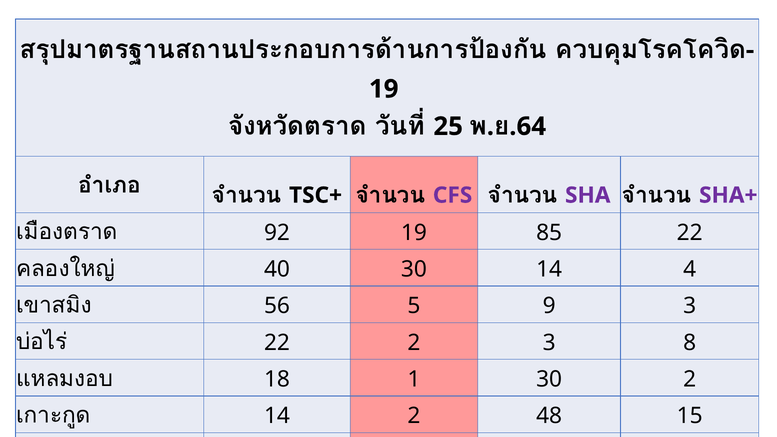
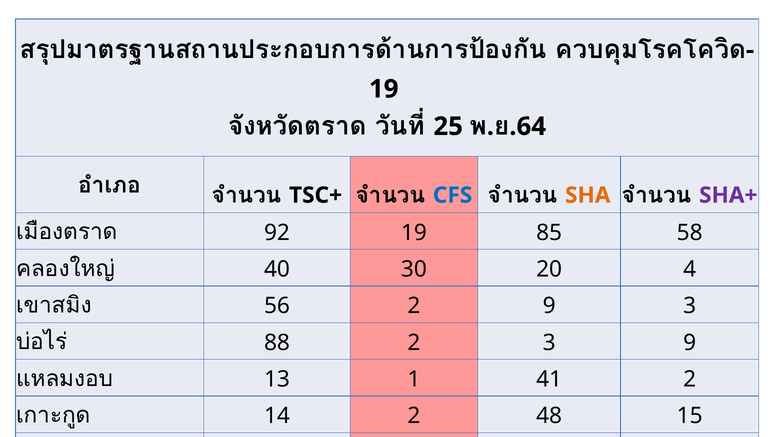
CFS colour: purple -> blue (453, 195)
SHA colour: purple -> orange (588, 195)
85 22: 22 -> 58 (690, 233)
30 14: 14 -> 20 (549, 269)
56 5: 5 -> 2 (414, 306)
22: 22 -> 88 (277, 343)
3 8: 8 -> 9 (690, 343)
18: 18 -> 13 (277, 379)
1 30: 30 -> 41 (549, 379)
